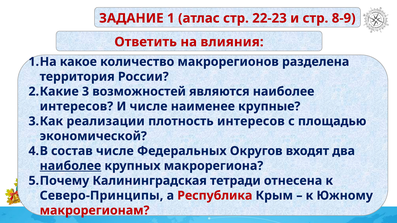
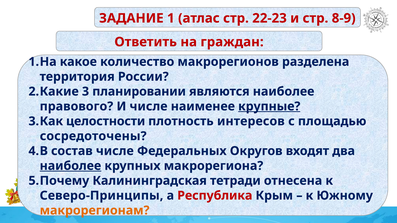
влияния: влияния -> граждан (232, 42)
возможностей: возможностей -> планировании (139, 92)
интересов: интересов -> правового (76, 106)
крупные underline: none -> present (269, 106)
реализации: реализации -> целостности (106, 121)
экономической: экономической -> сосредоточены (93, 136)
макрорегионам colour: red -> orange (95, 211)
